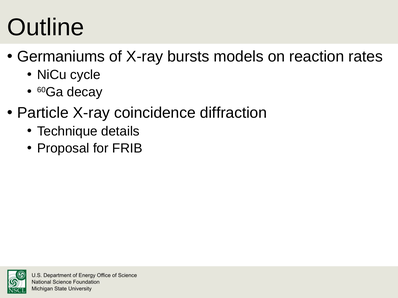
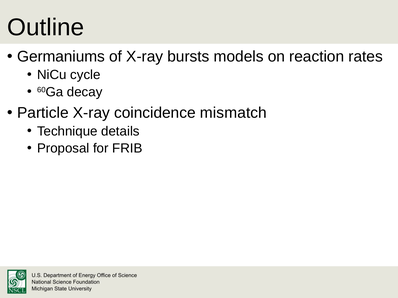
diffraction: diffraction -> mismatch (233, 113)
